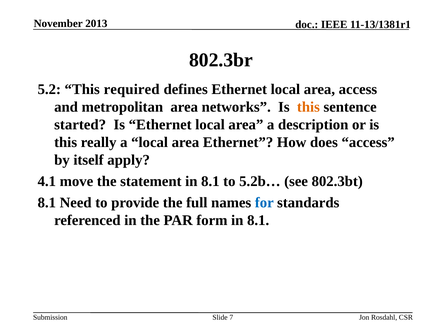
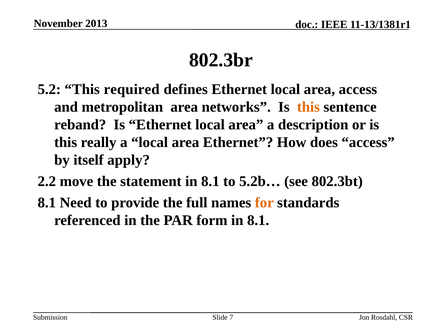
started: started -> reband (80, 125)
4.1: 4.1 -> 2.2 (47, 182)
for colour: blue -> orange (264, 203)
